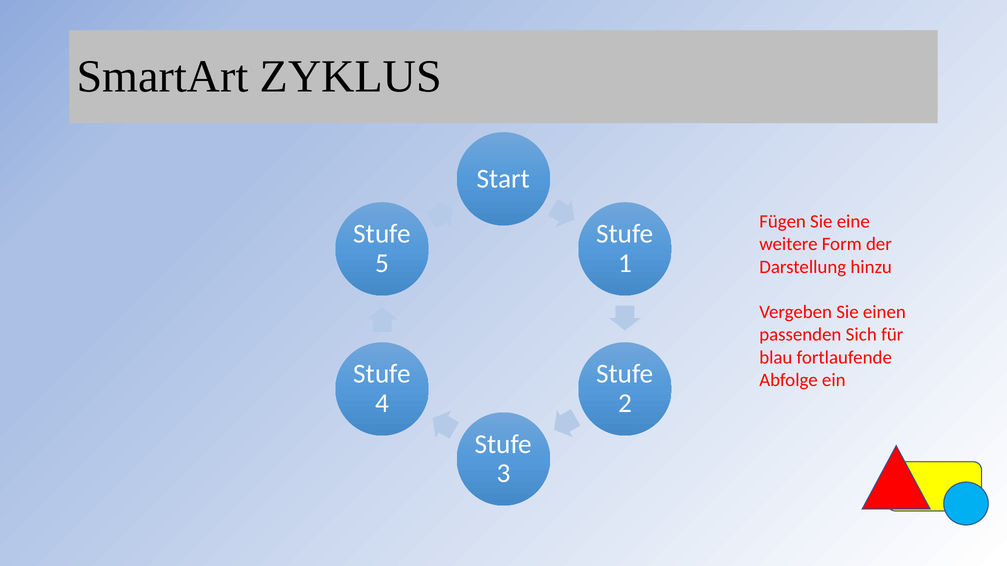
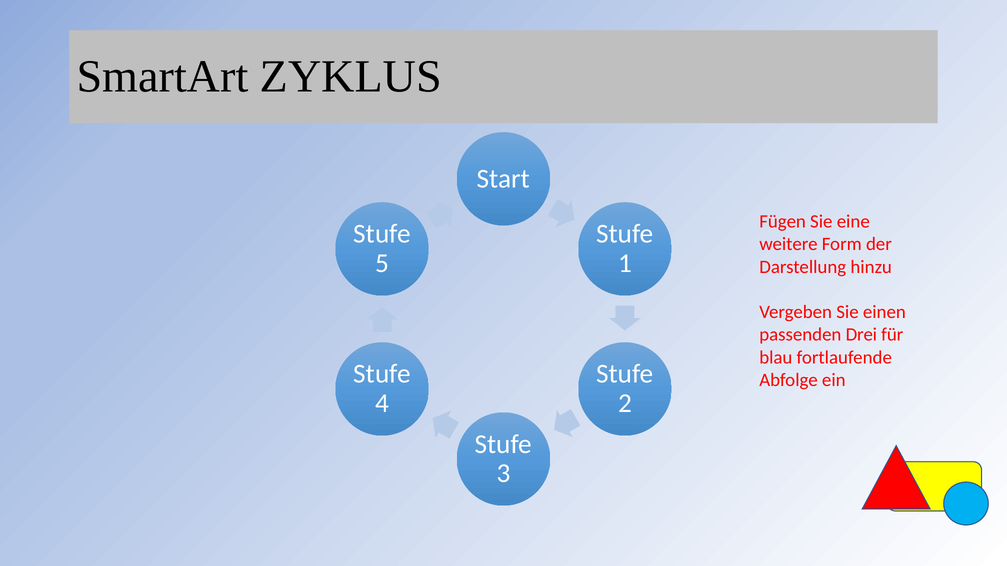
Sich: Sich -> Drei (861, 335)
